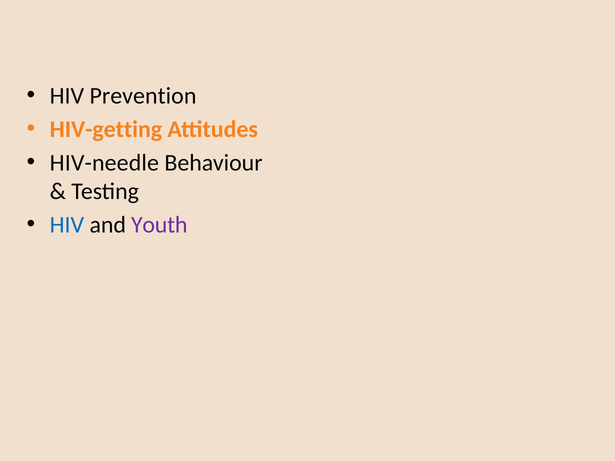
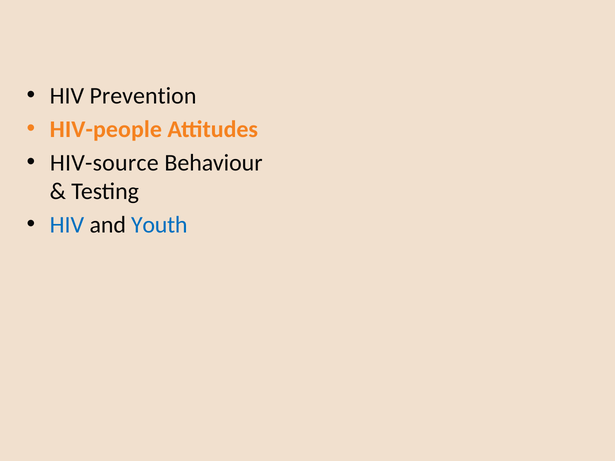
HIV-getting: HIV-getting -> HIV-people (106, 129)
HIV-needle: HIV-needle -> HIV-source (104, 163)
Youth colour: purple -> blue (159, 225)
